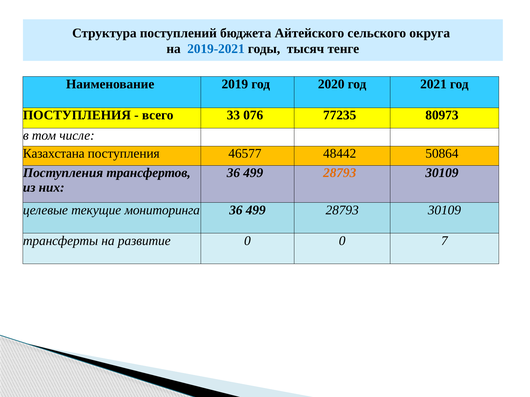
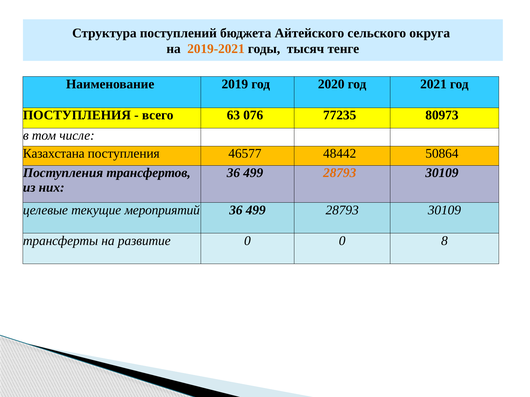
2019-2021 colour: blue -> orange (216, 49)
33: 33 -> 63 (233, 115)
мониторинга: мониторинга -> мероприятий (162, 210)
7: 7 -> 8 (444, 241)
